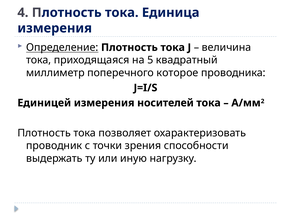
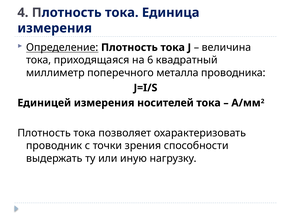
5: 5 -> 6 (150, 60)
которое: которое -> металла (178, 72)
